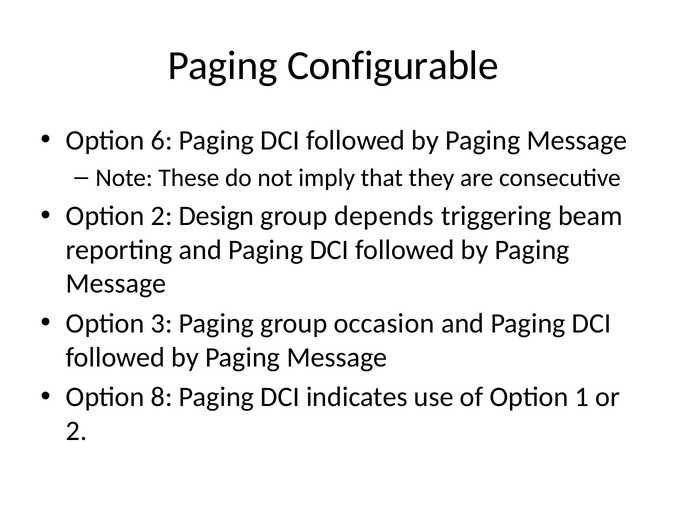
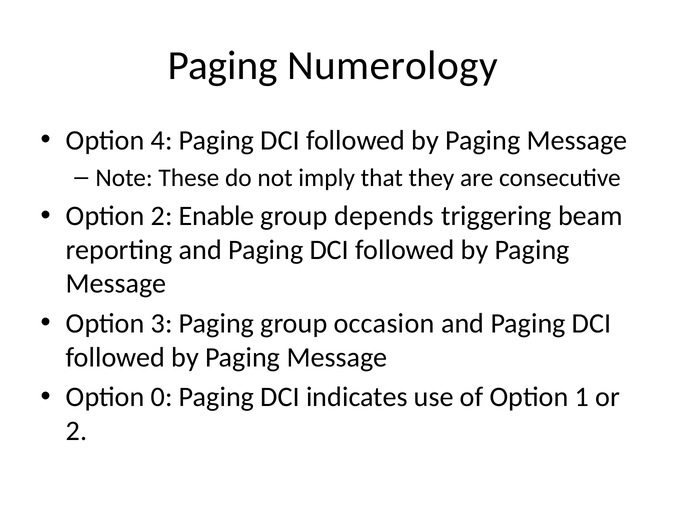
Configurable: Configurable -> Numerology (393, 65)
6: 6 -> 4 (162, 141)
Design: Design -> Enable (217, 216)
8: 8 -> 0 (162, 397)
